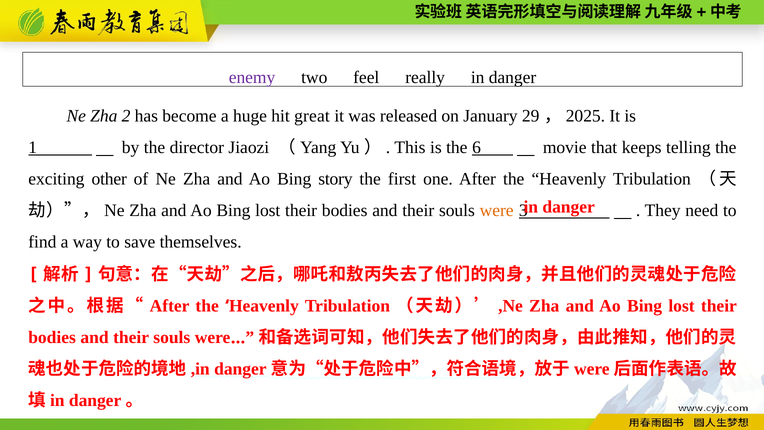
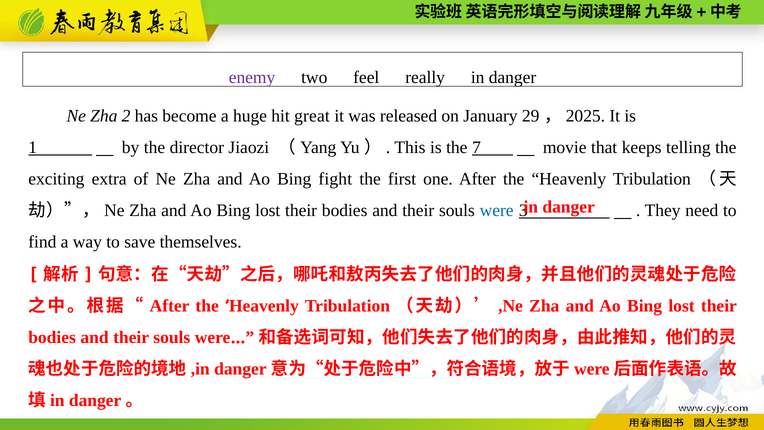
6: 6 -> 7 (477, 147)
other: other -> extra (109, 179)
story: story -> fight (335, 179)
were colour: orange -> blue (497, 210)
